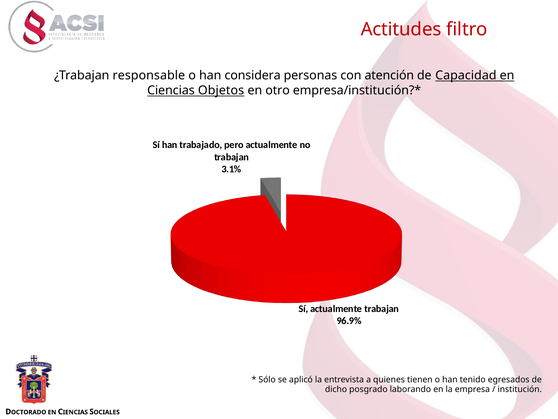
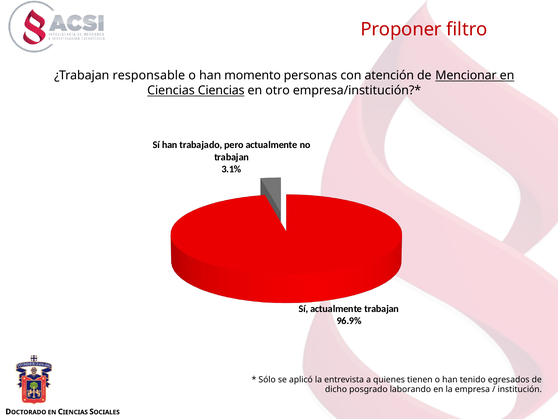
Actitudes: Actitudes -> Proponer (401, 29)
considera: considera -> momento (253, 75)
Capacidad: Capacidad -> Mencionar (466, 75)
Ciencias Objetos: Objetos -> Ciencias (221, 90)
